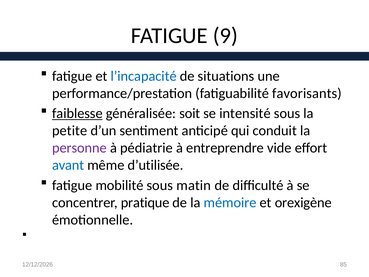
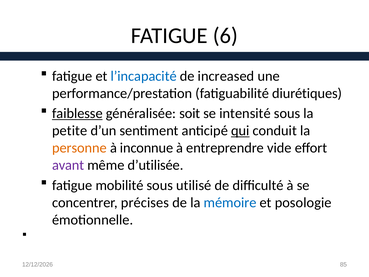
9: 9 -> 6 (225, 36)
situations: situations -> increased (226, 76)
favorisants: favorisants -> diurétiques (307, 93)
qui underline: none -> present (240, 131)
personne colour: purple -> orange (79, 148)
pédiatrie: pédiatrie -> inconnue (147, 148)
avant colour: blue -> purple (68, 165)
matin: matin -> utilisé (194, 185)
pratique: pratique -> précises (145, 202)
orexigène: orexigène -> posologie (303, 202)
